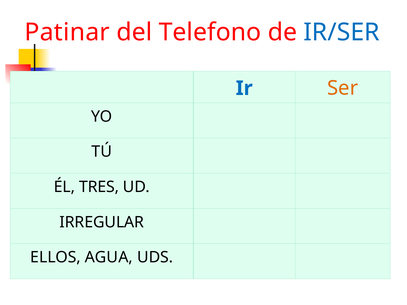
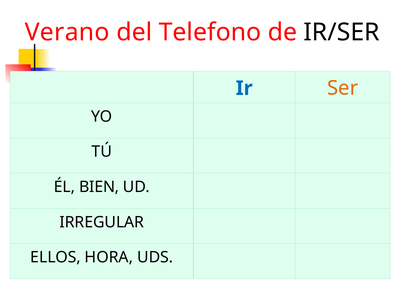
Patinar: Patinar -> Verano (67, 32)
IR/SER colour: blue -> black (342, 32)
TRES: TRES -> BIEN (99, 187)
AGUA: AGUA -> HORA (109, 257)
